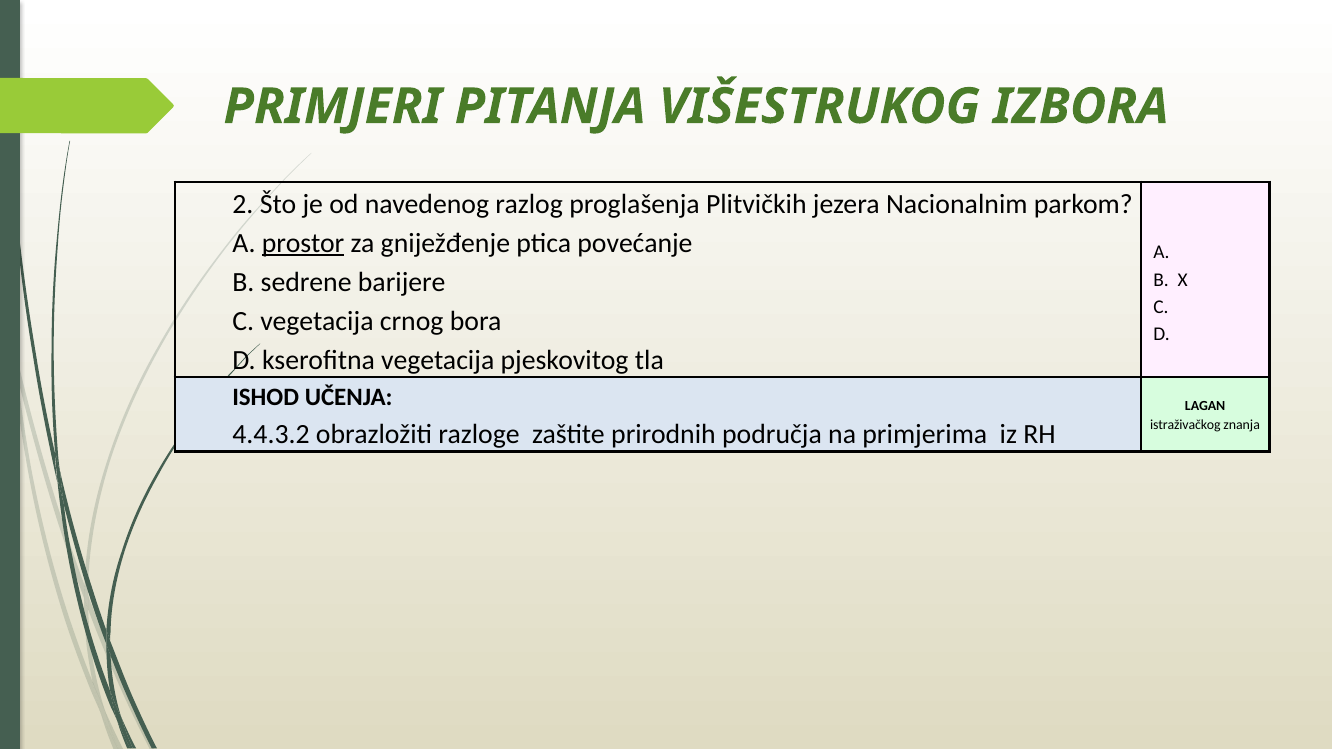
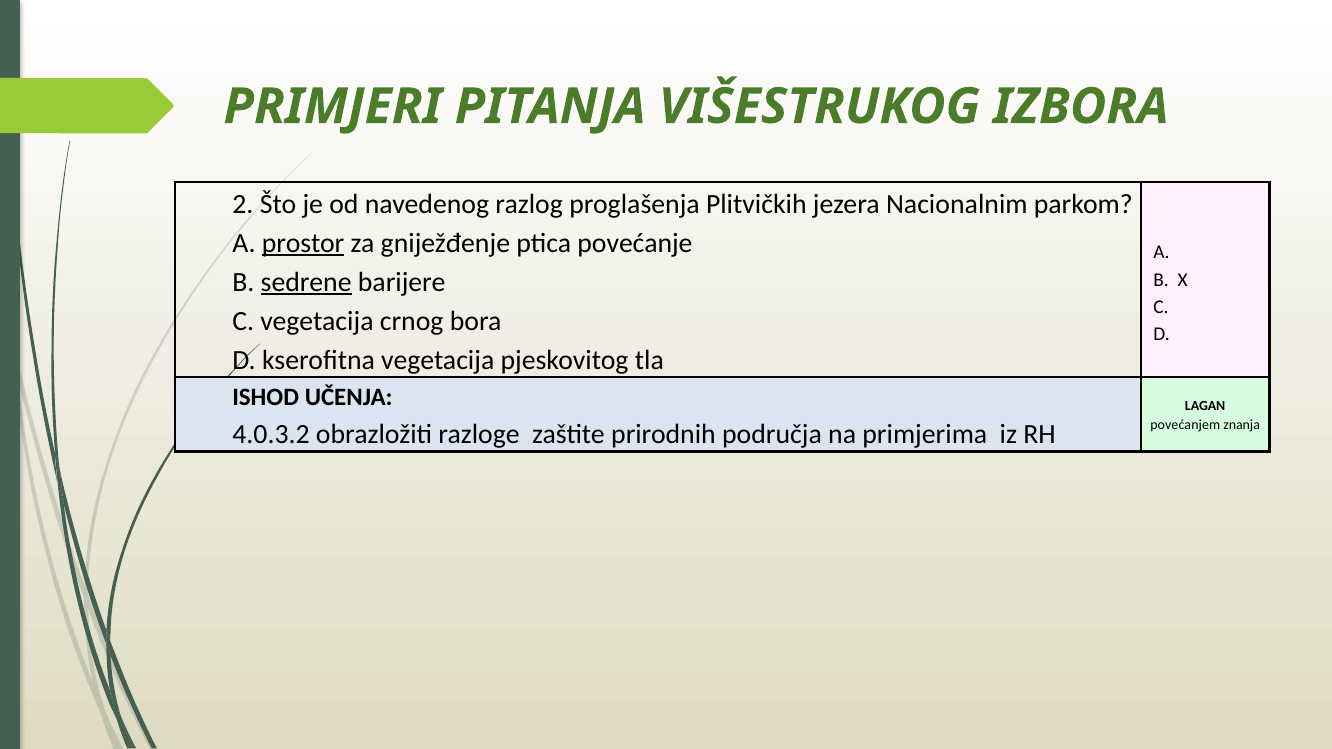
sedrene underline: none -> present (306, 282)
istraživačkog: istraživačkog -> povećanjem (1185, 425)
4.4.3.2: 4.4.3.2 -> 4.0.3.2 (271, 435)
